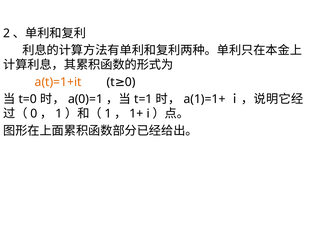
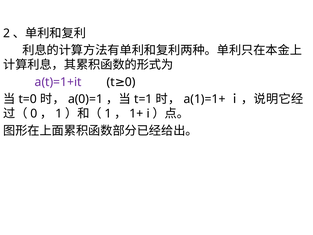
a(t)=1+it colour: orange -> purple (58, 82)
